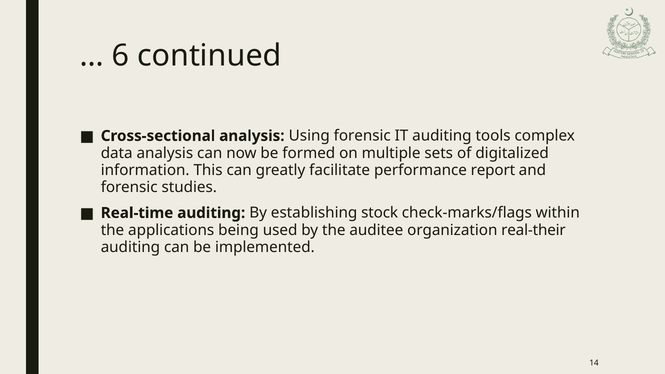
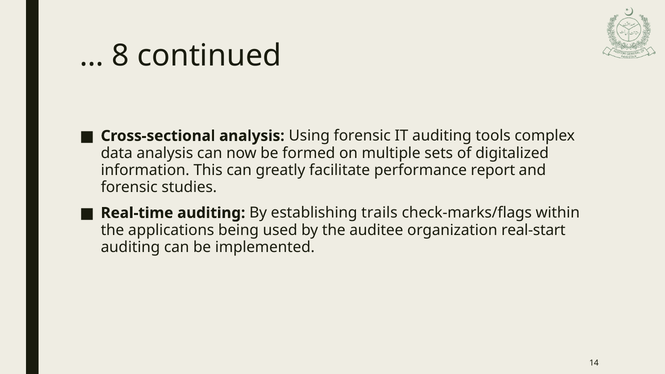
6: 6 -> 8 (121, 56)
stock: stock -> trails (379, 213)
real-their: real-their -> real-start (533, 230)
